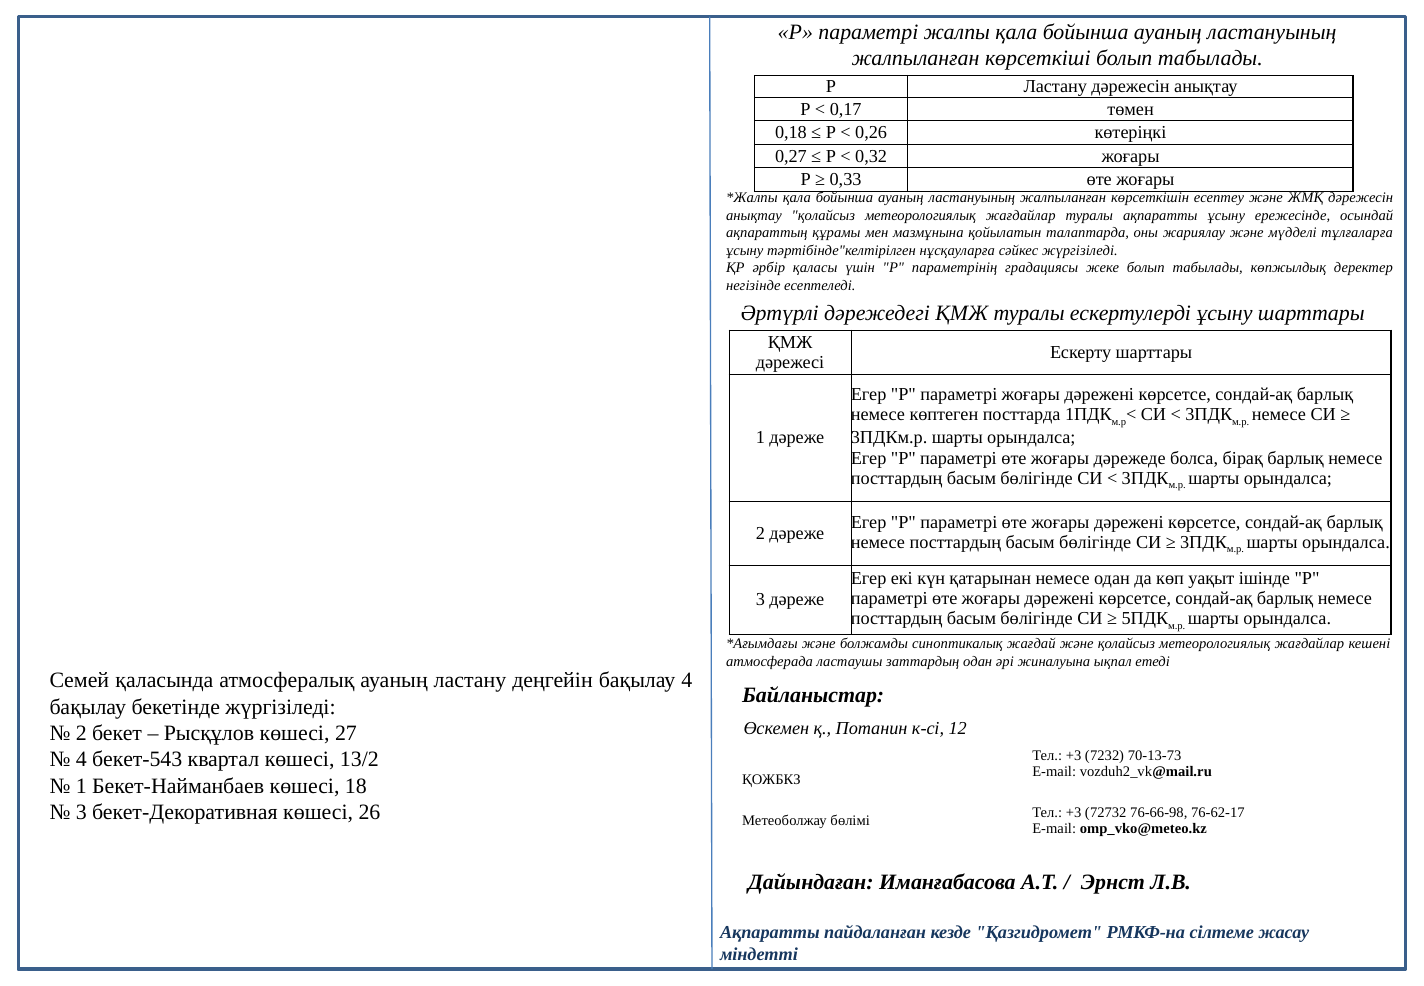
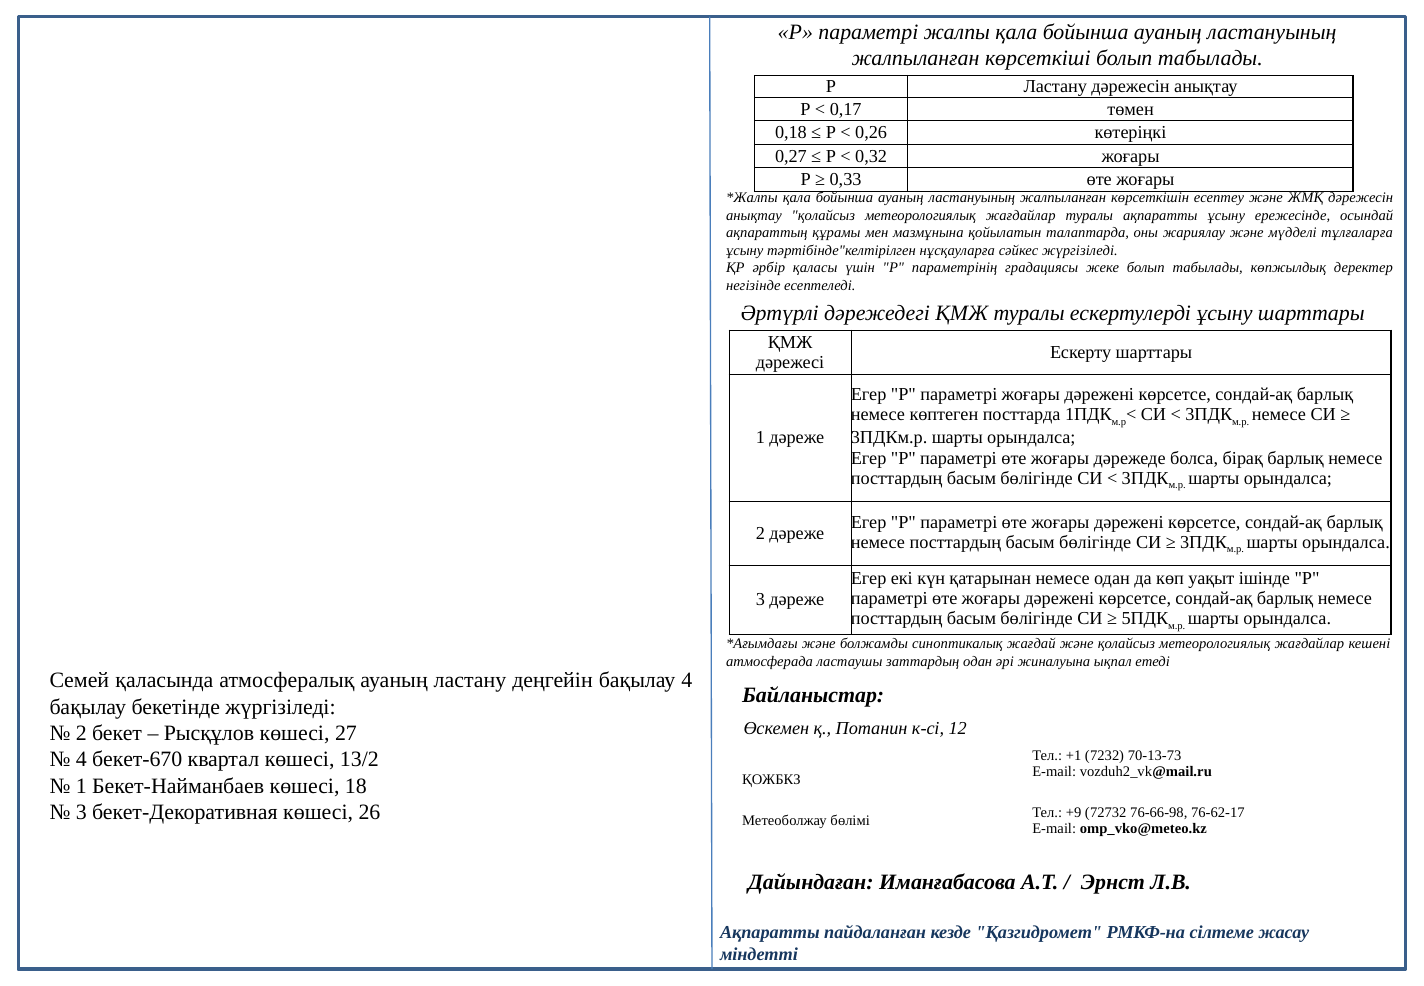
+3: +3 -> +1 (1074, 755)
бекет-543: бекет-543 -> бекет-670 (137, 759)
+3: +3 -> +9 (1074, 812)
